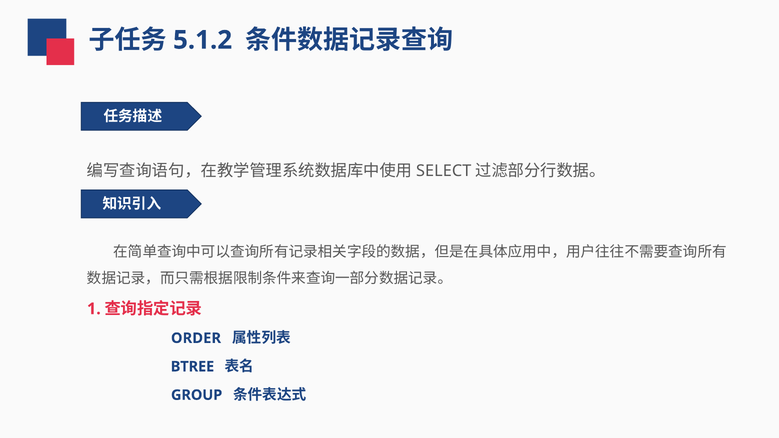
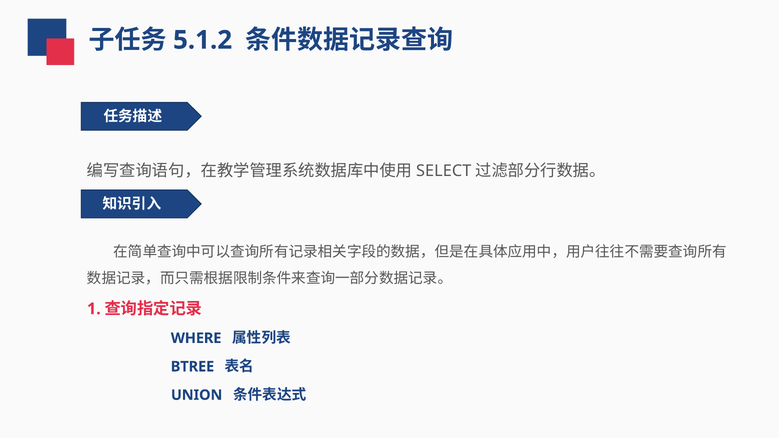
ORDER: ORDER -> WHERE (196, 338)
GROUP: GROUP -> UNION (197, 395)
